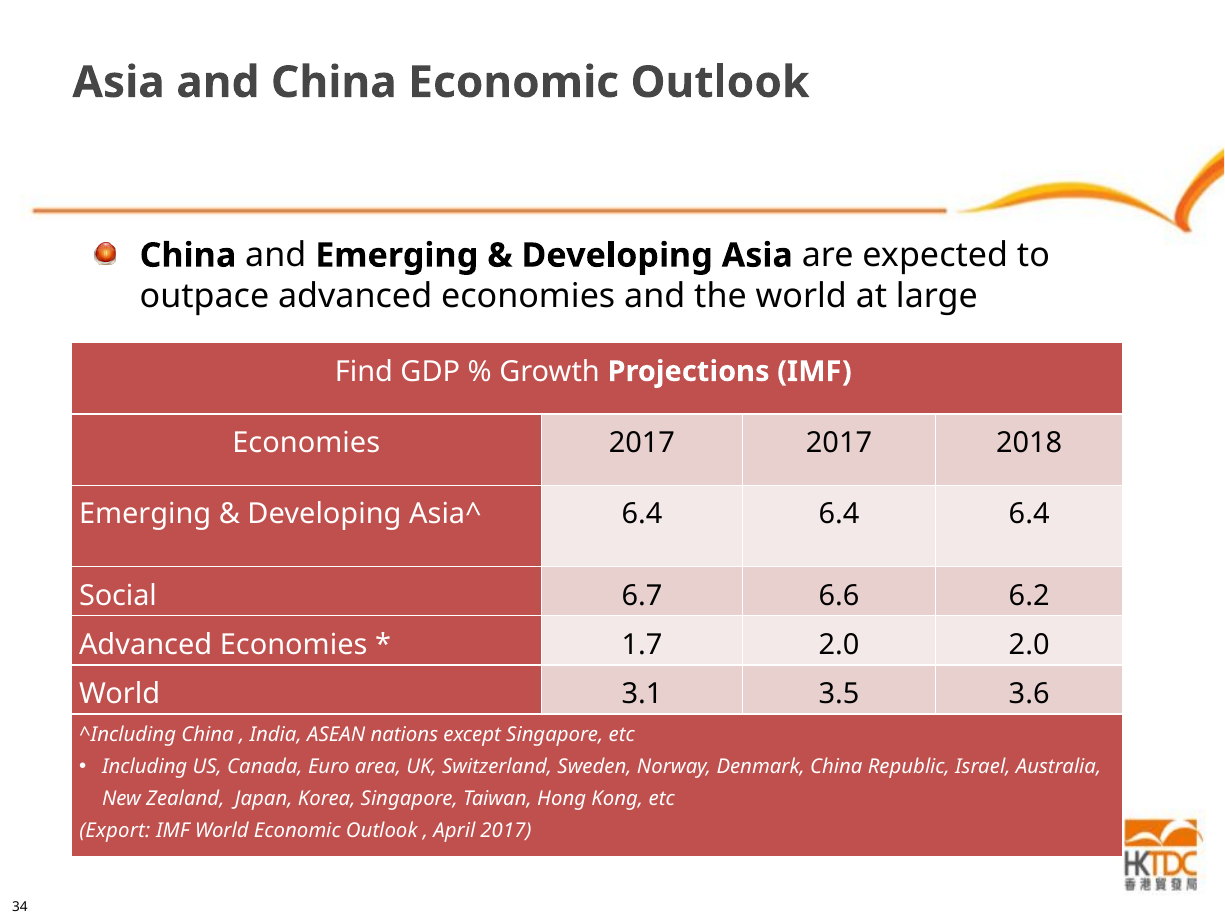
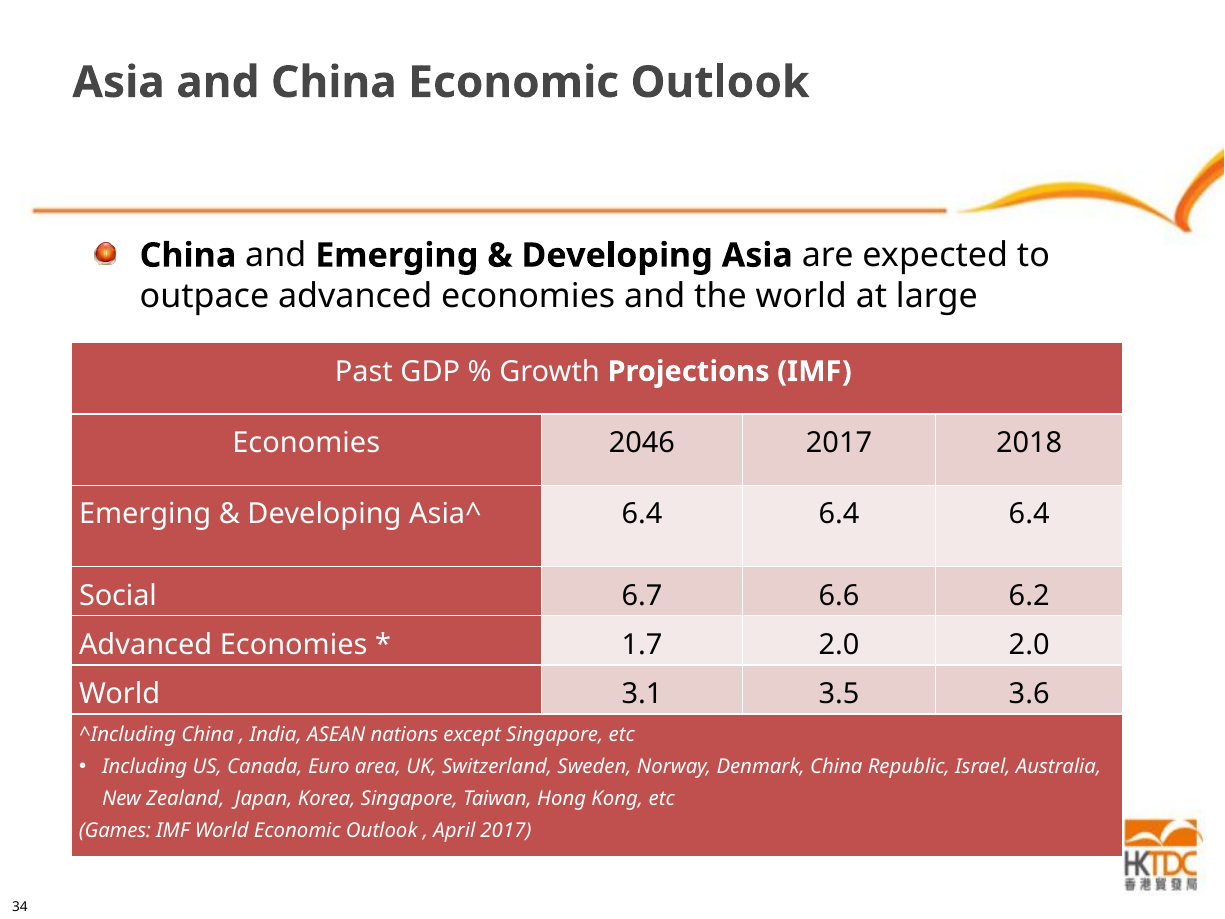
Find: Find -> Past (364, 371)
Economies 2017: 2017 -> 2046 (642, 443)
Export: Export -> Games (115, 830)
